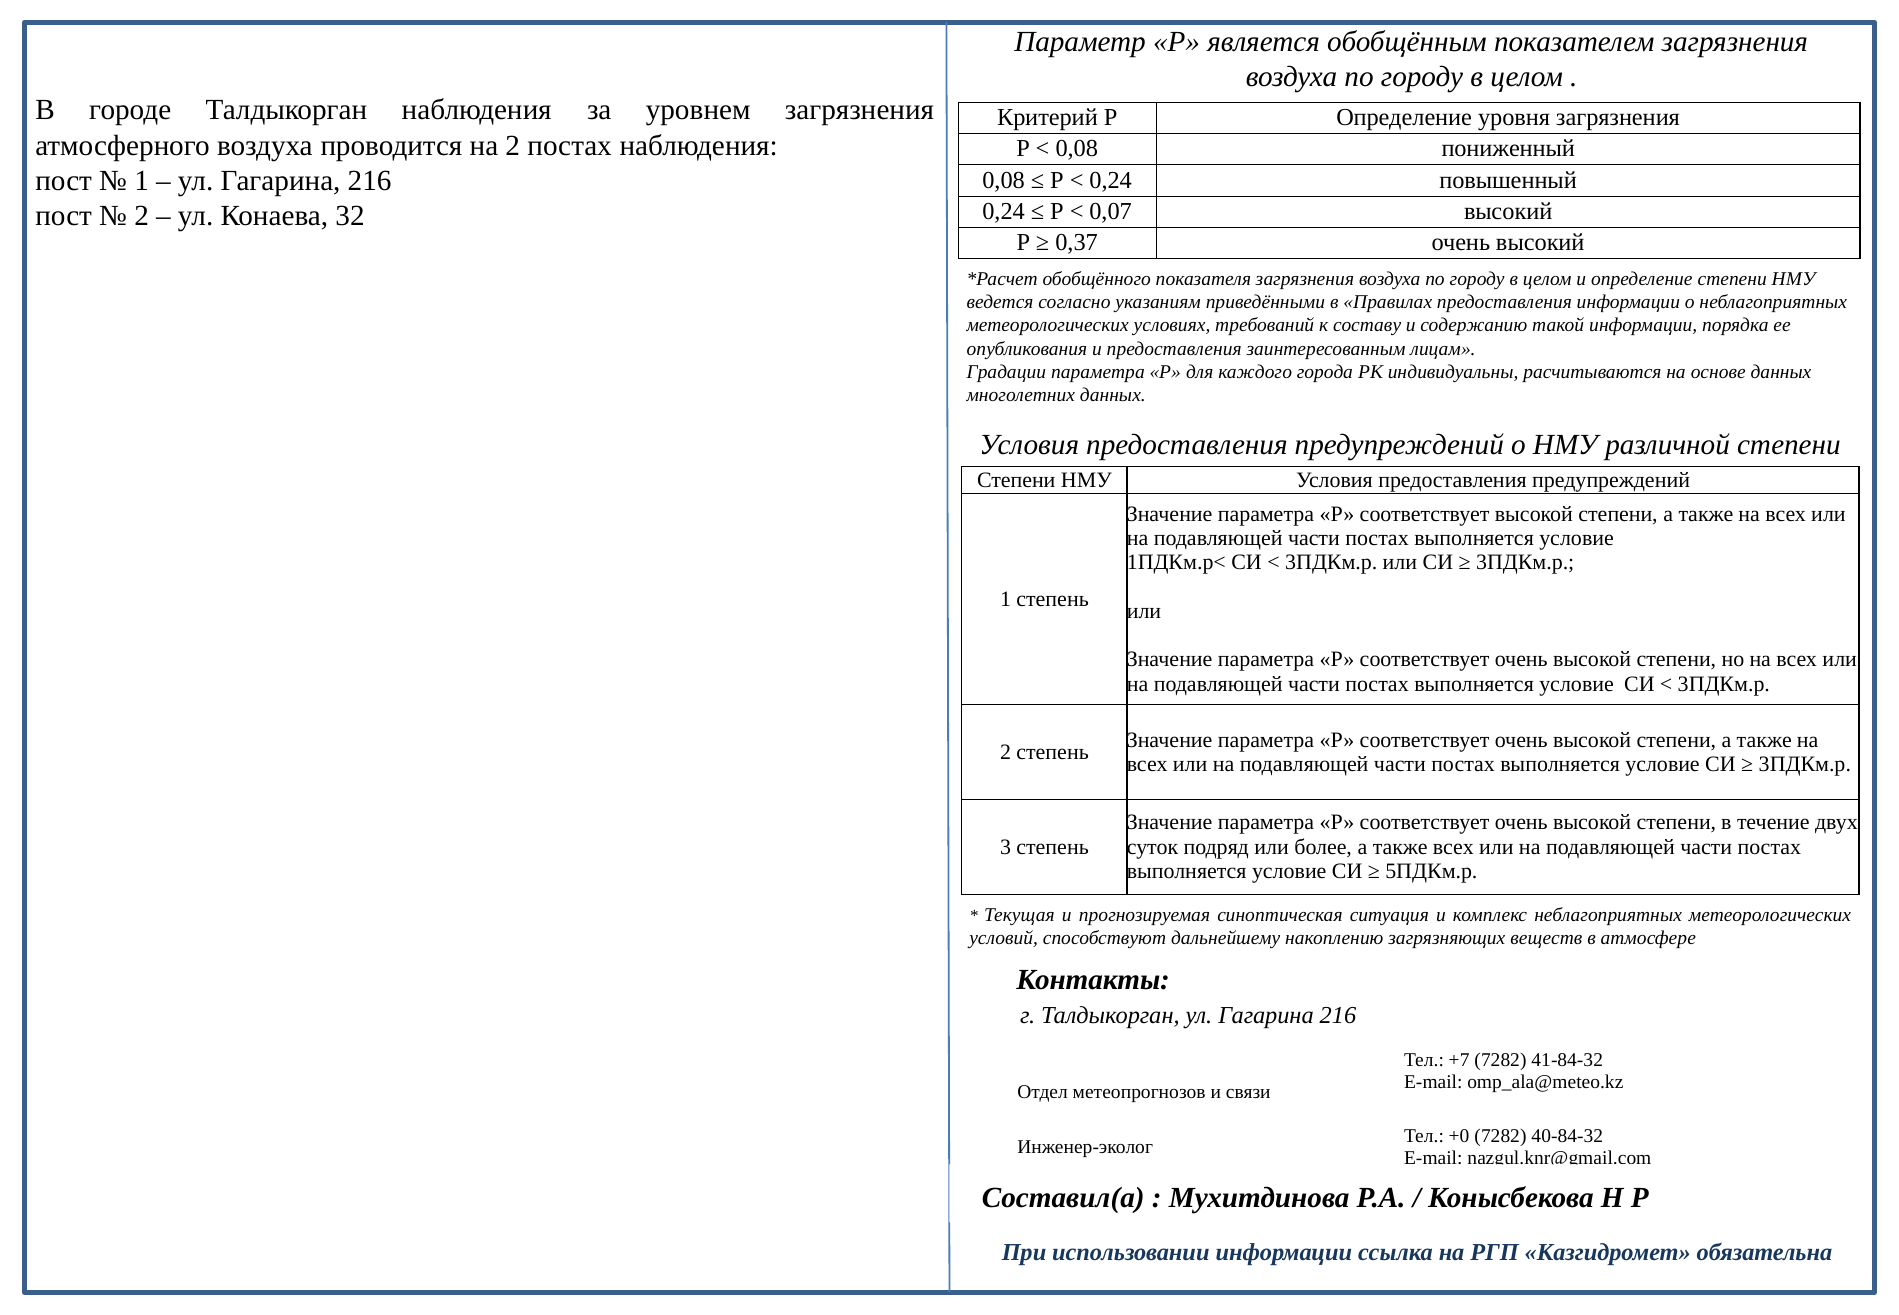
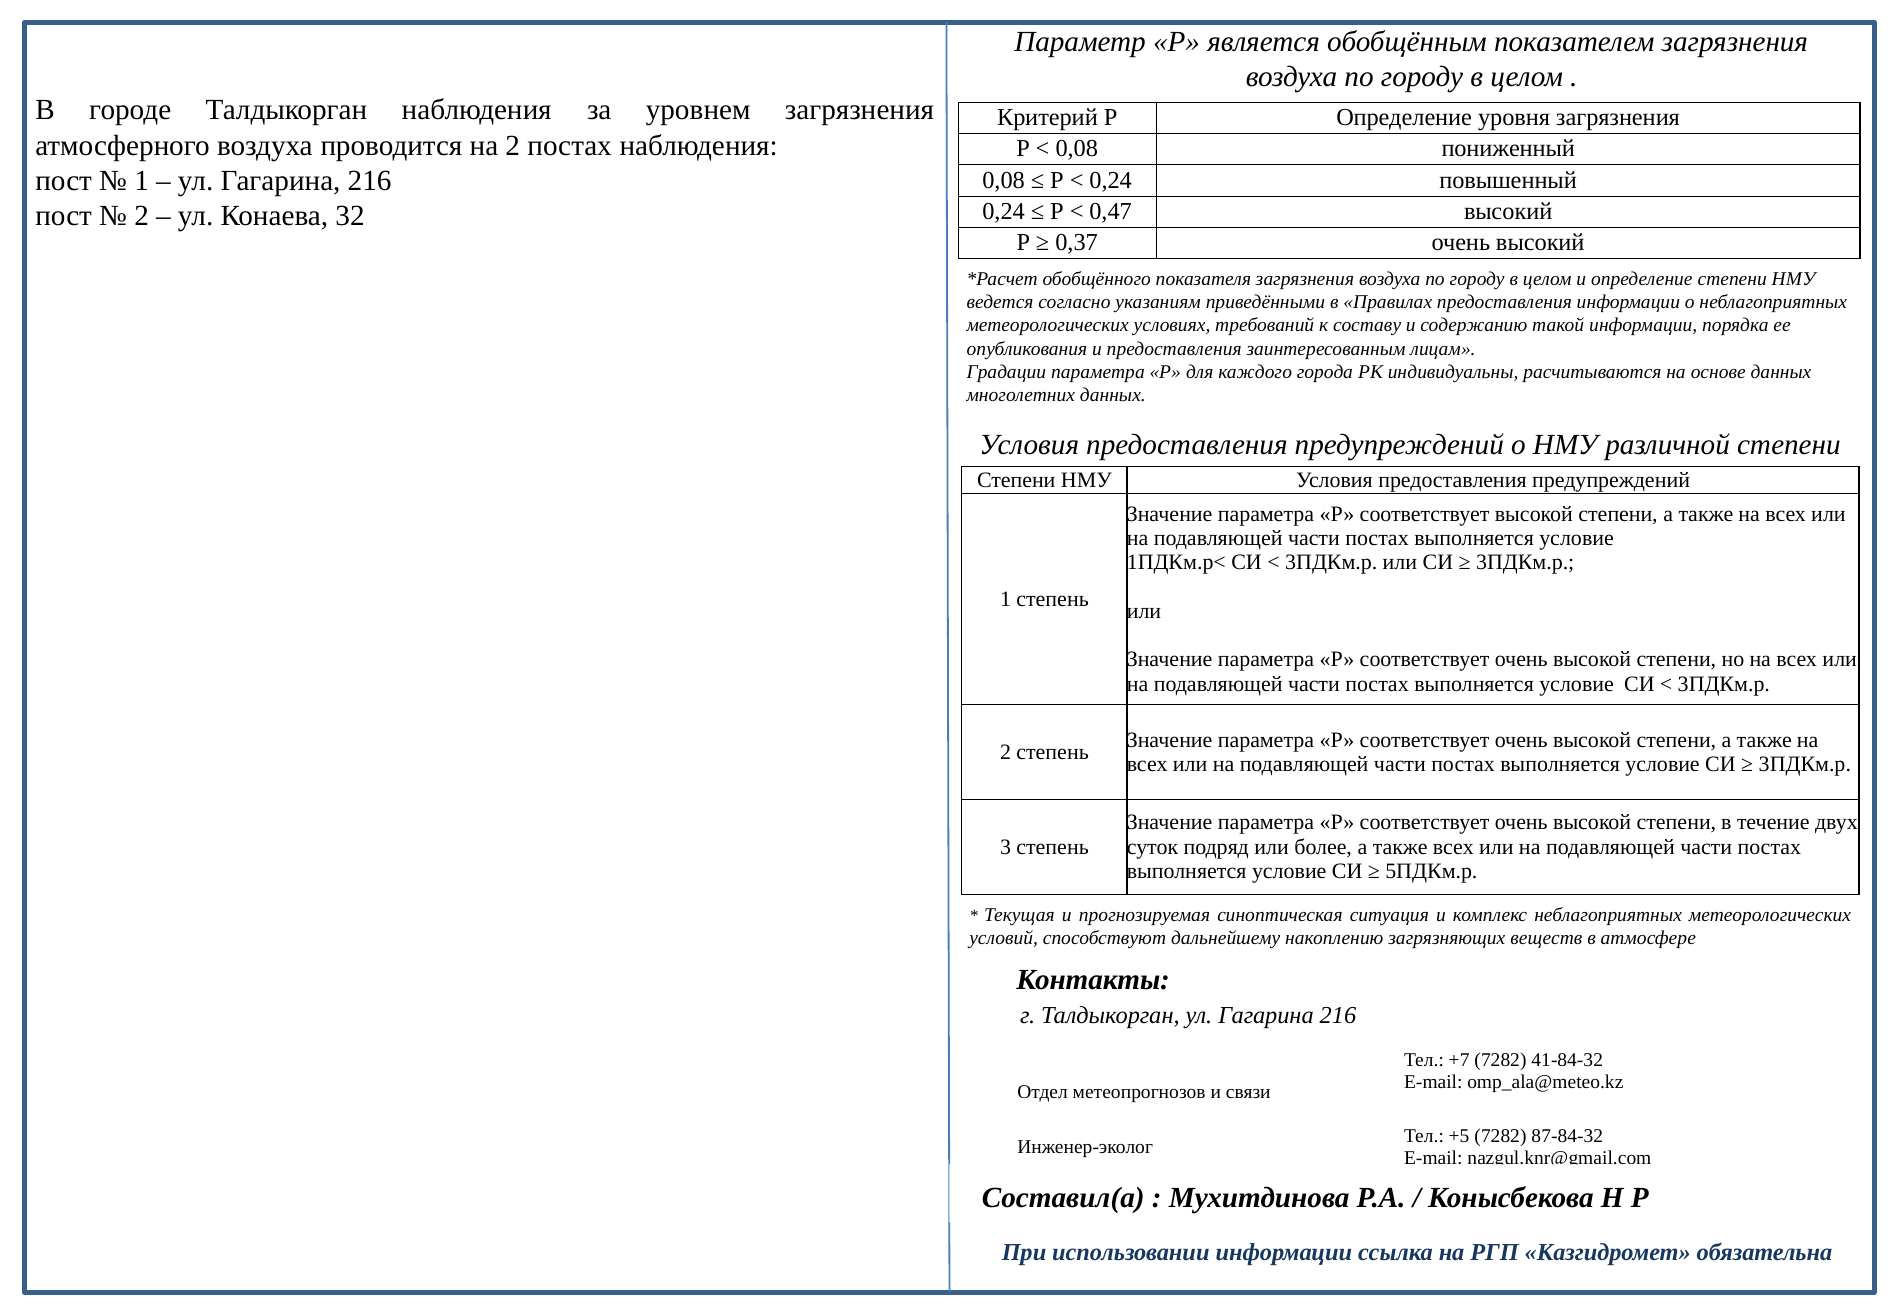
0,07: 0,07 -> 0,47 (1111, 212)
+0: +0 -> +5 (1459, 1136)
40-84-32: 40-84-32 -> 87-84-32 (1567, 1136)
